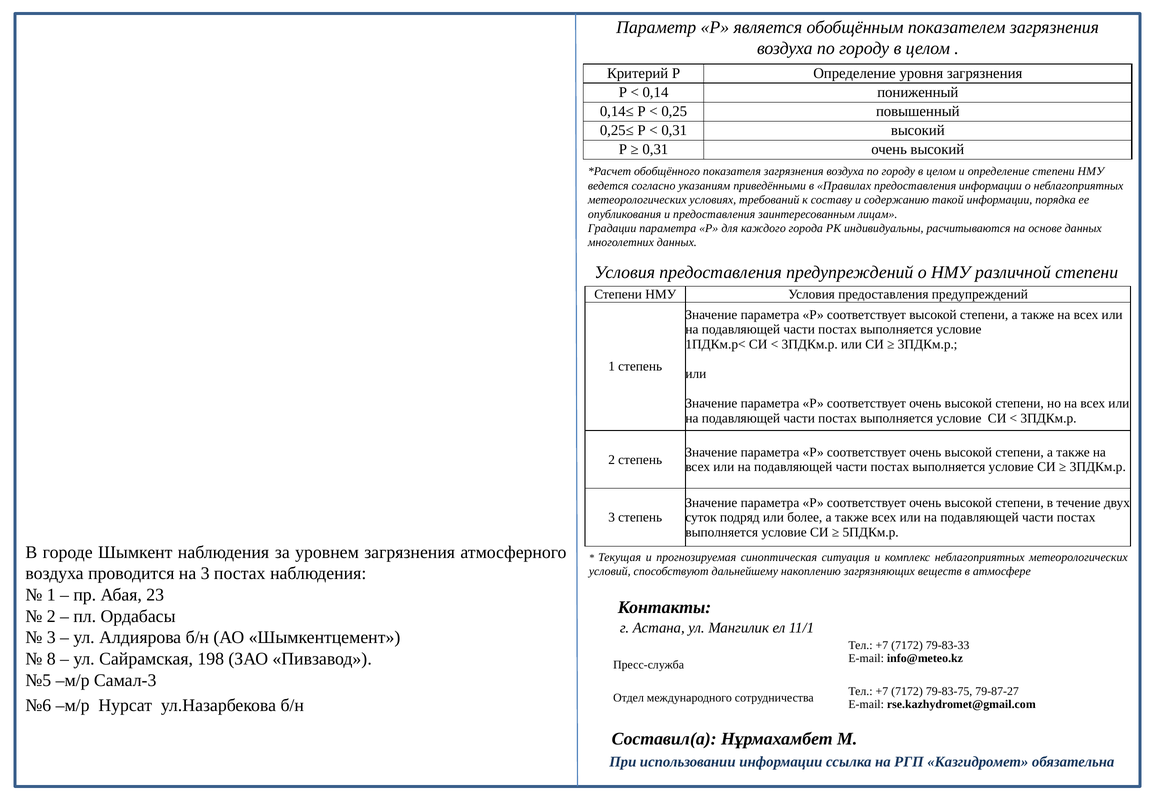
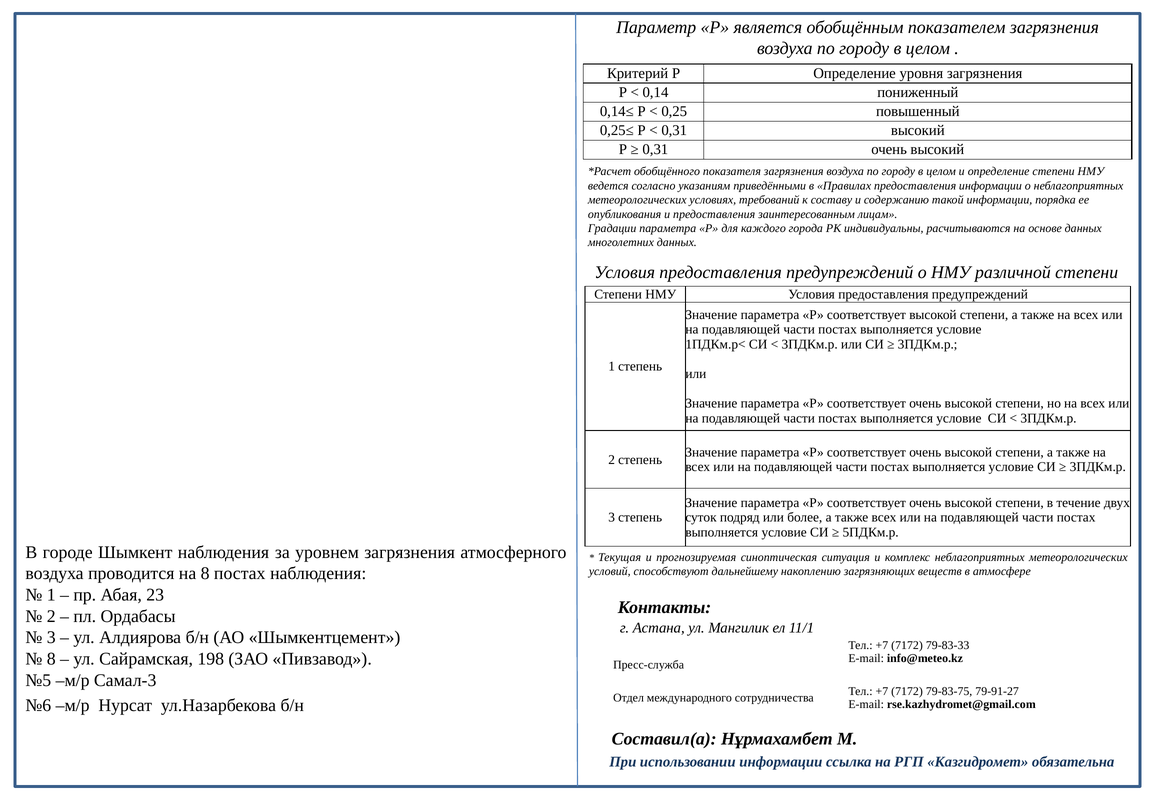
на 3: 3 -> 8 (205, 573)
79-87-27: 79-87-27 -> 79-91-27 (997, 691)
